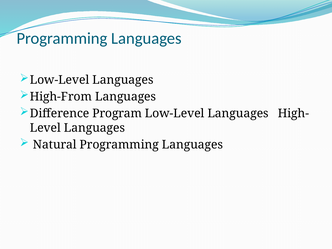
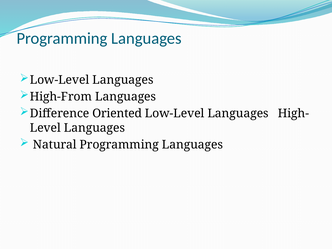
Program: Program -> Oriented (117, 113)
